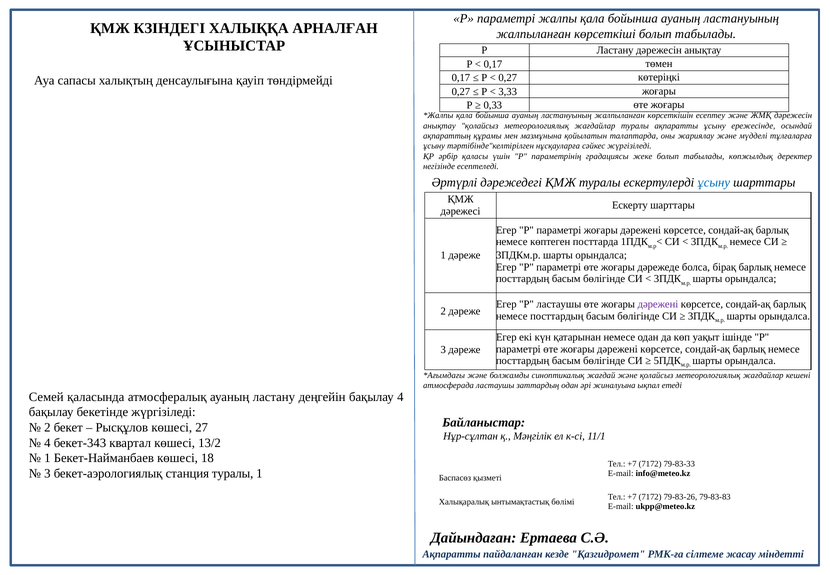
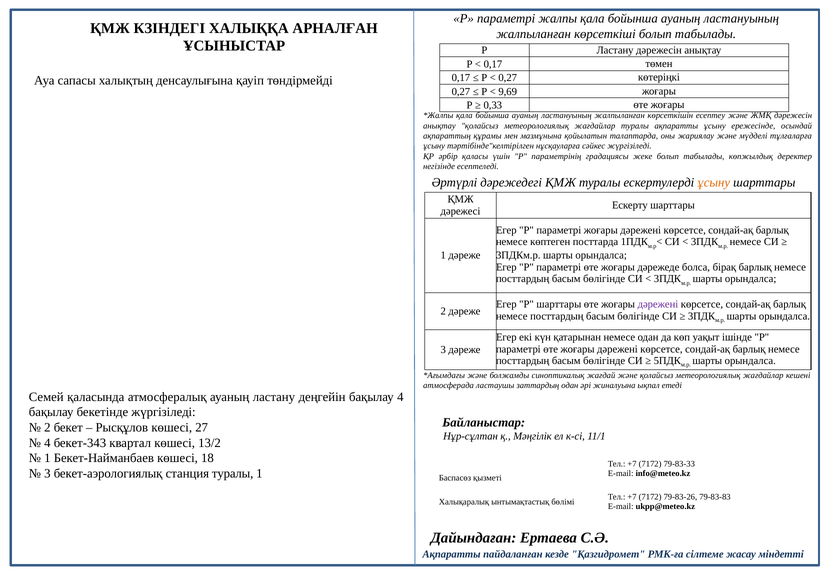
3,33: 3,33 -> 9,69 (508, 91)
ұсыну colour: blue -> orange (714, 183)
Р ластаушы: ластаушы -> шарттары (559, 304)
